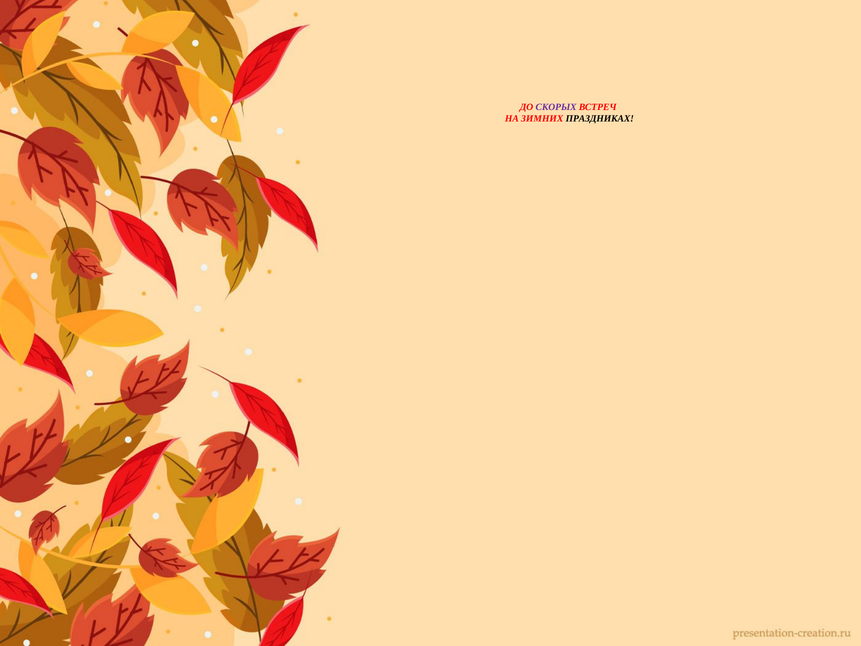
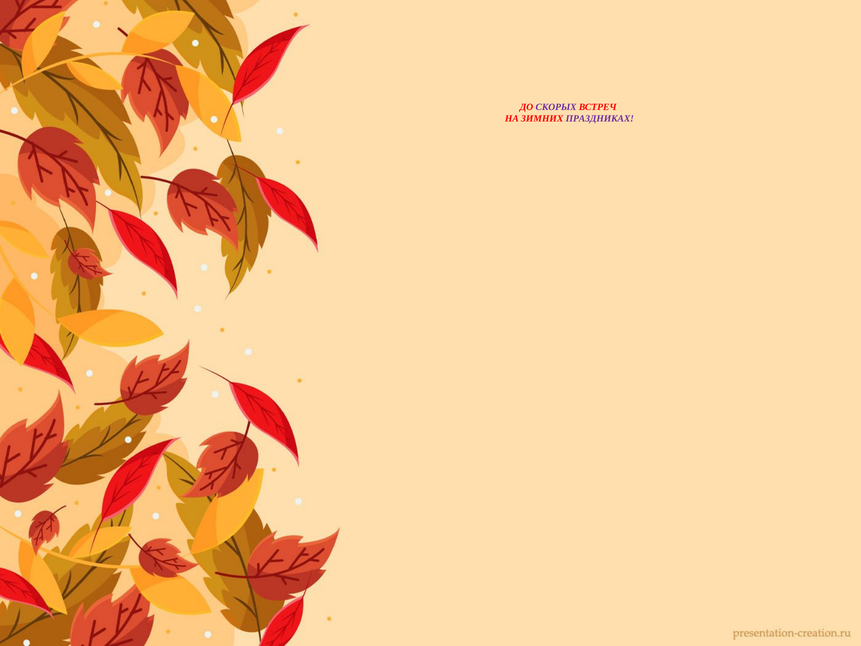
ПРАЗДНИКАХ colour: black -> purple (600, 118)
